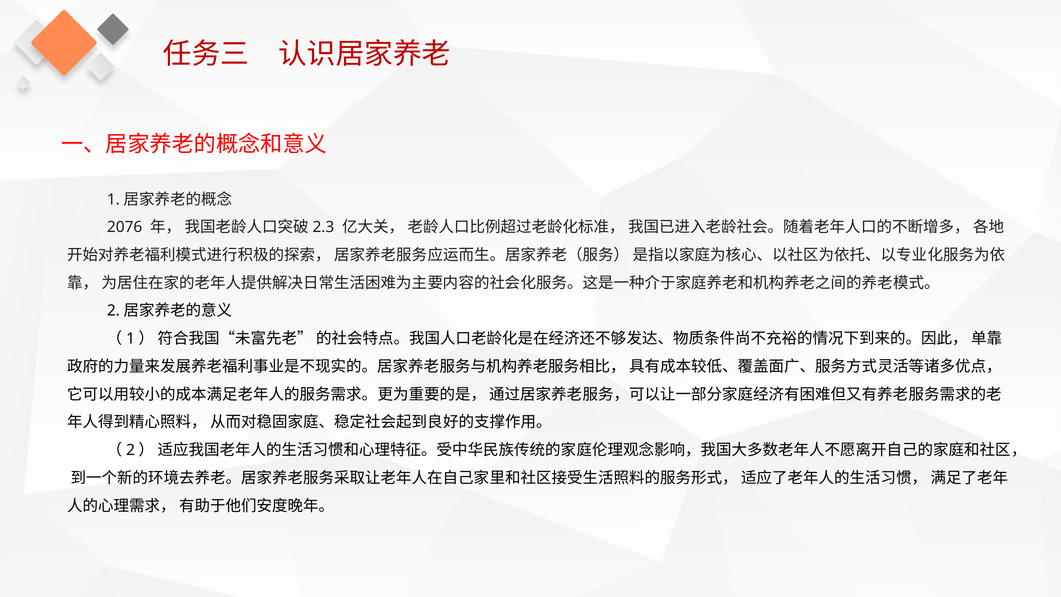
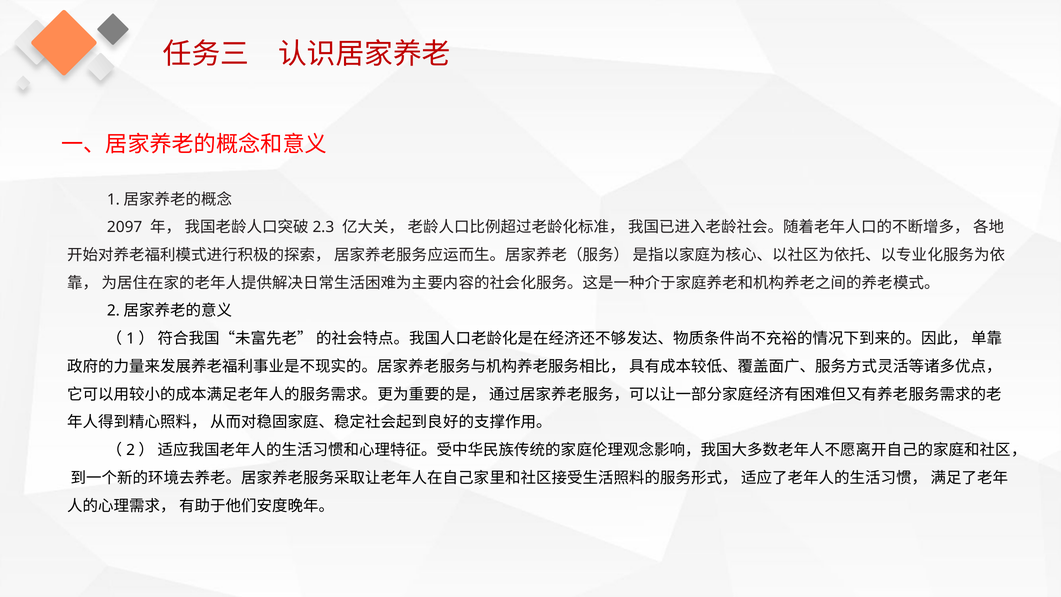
2076: 2076 -> 2097 (125, 227)
